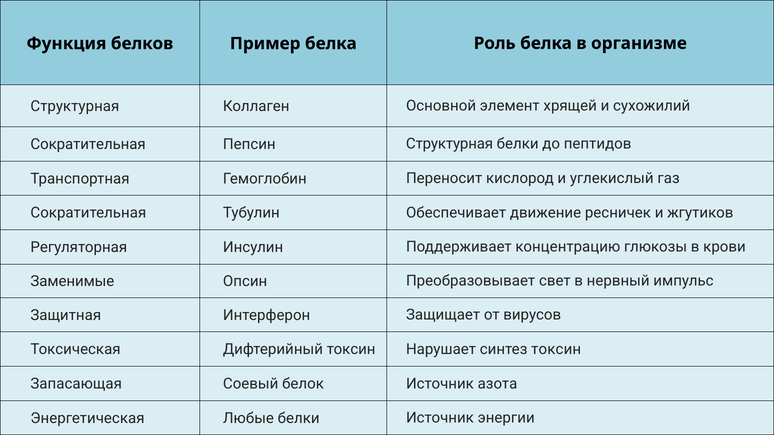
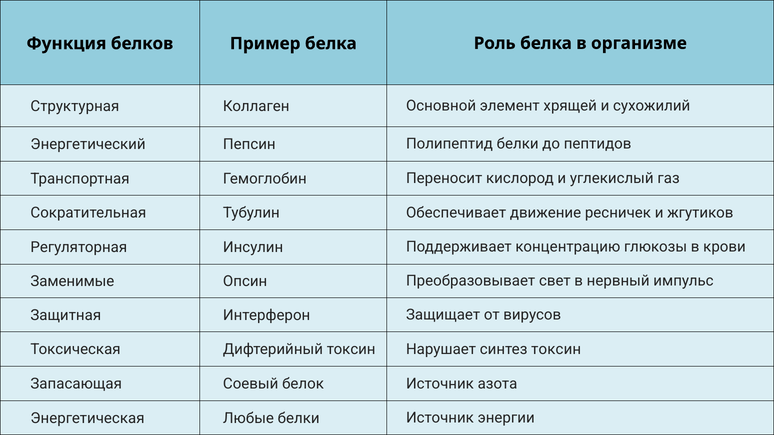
Сократительная: Сократительная -> Энергетический (88, 144)
Пепсин Структурная: Структурная -> Полипептид (449, 144)
